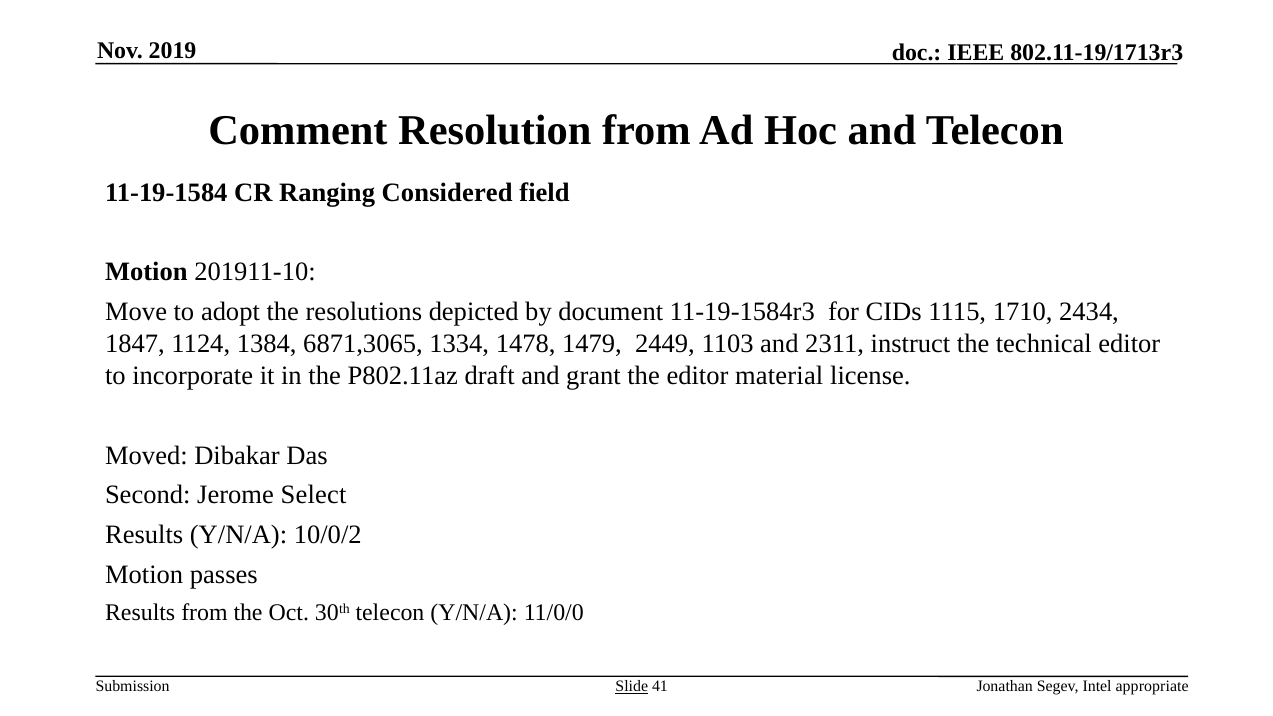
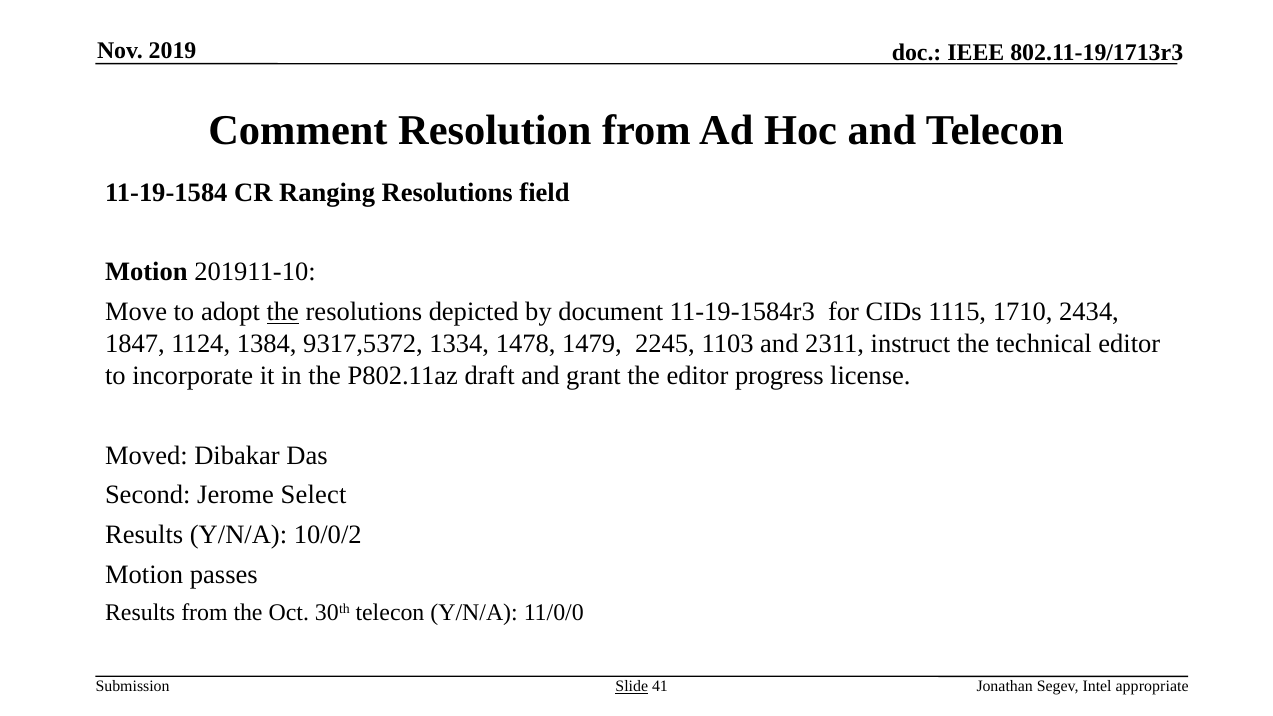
Ranging Considered: Considered -> Resolutions (447, 193)
the underline: none -> present (283, 312)
6871,3065: 6871,3065 -> 9317,5372 (363, 344)
2449: 2449 -> 2245 (665, 344)
material: material -> progress (779, 376)
